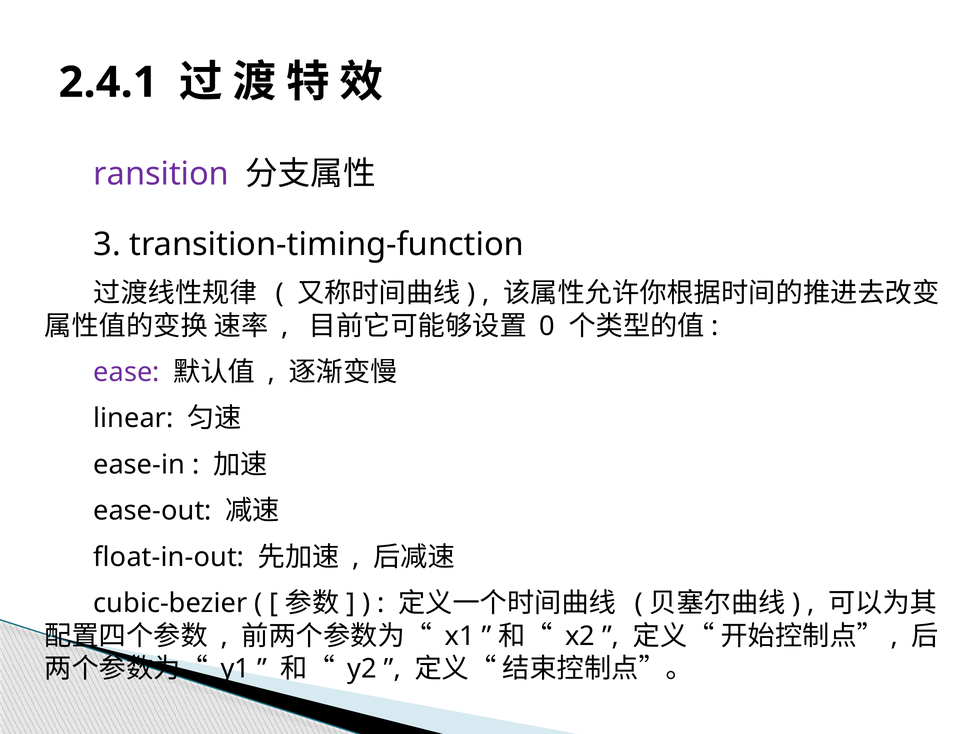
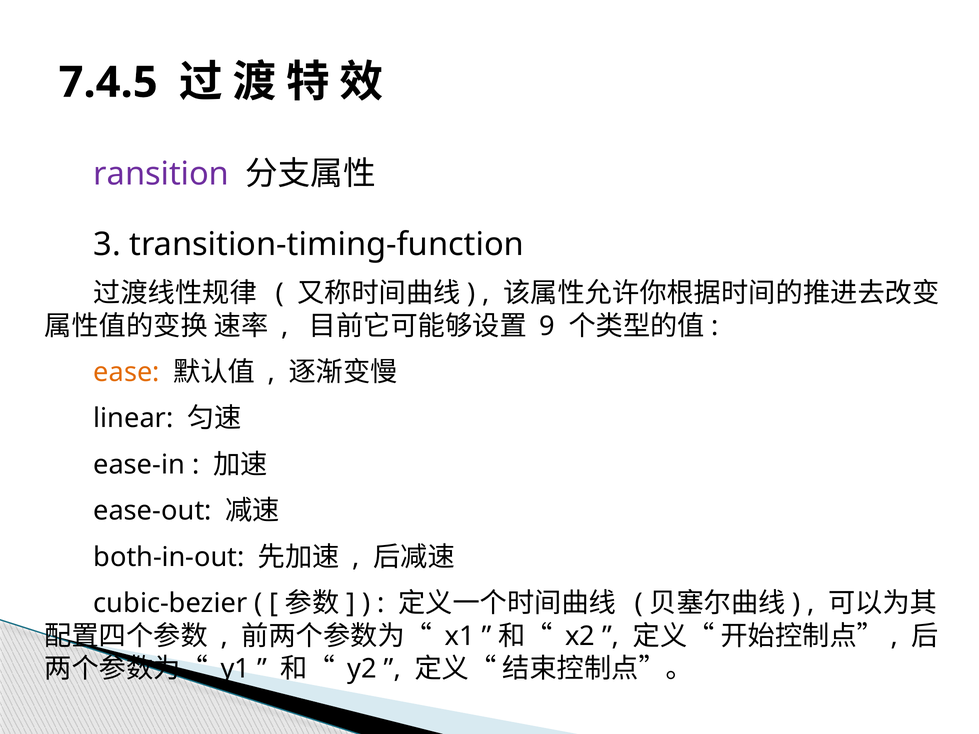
2.4.1: 2.4.1 -> 7.4.5 (108, 83)
0: 0 -> 9 (547, 326)
ease colour: purple -> orange (127, 372)
float-in-out: float-in-out -> both-in-out (169, 557)
